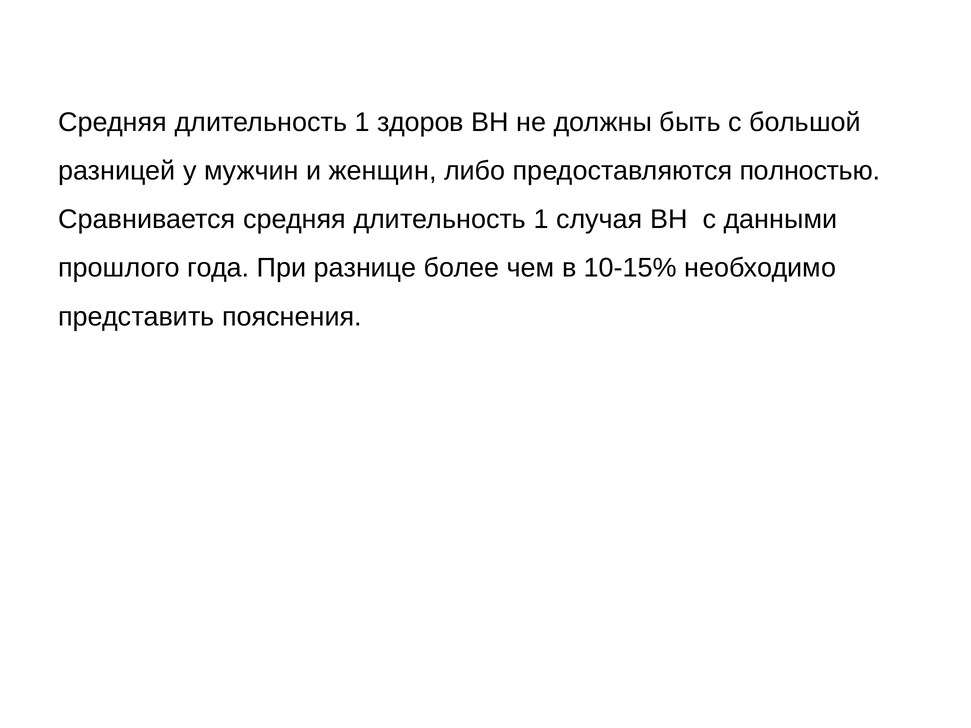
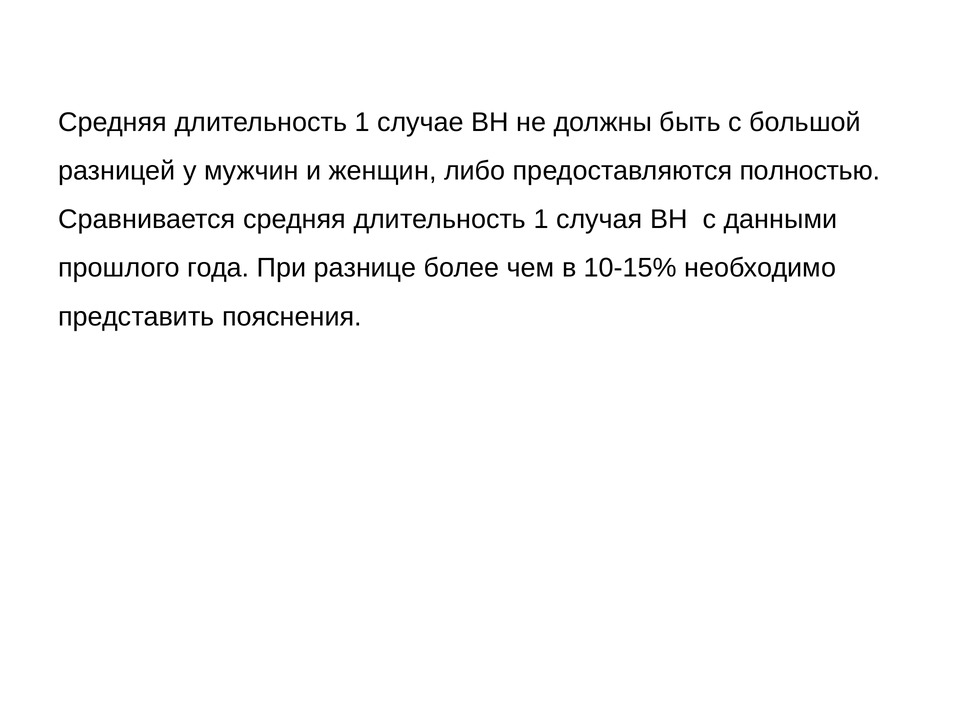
здоров: здоров -> случае (420, 122)
